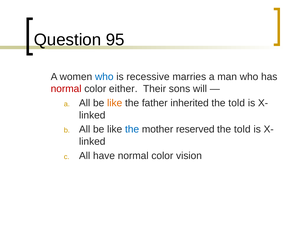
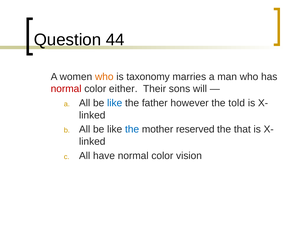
95: 95 -> 44 (115, 40)
who colour: blue -> orange (104, 76)
recessive: recessive -> taxonomy (148, 76)
like colour: orange -> blue (115, 103)
inherited: inherited -> however (190, 103)
told: told -> that (242, 129)
